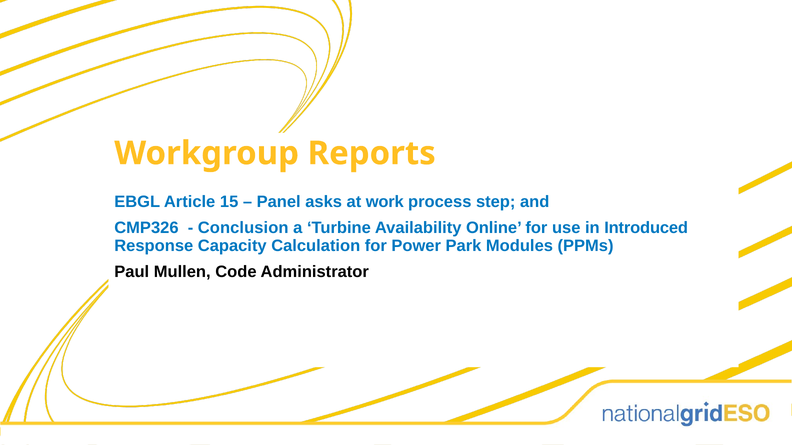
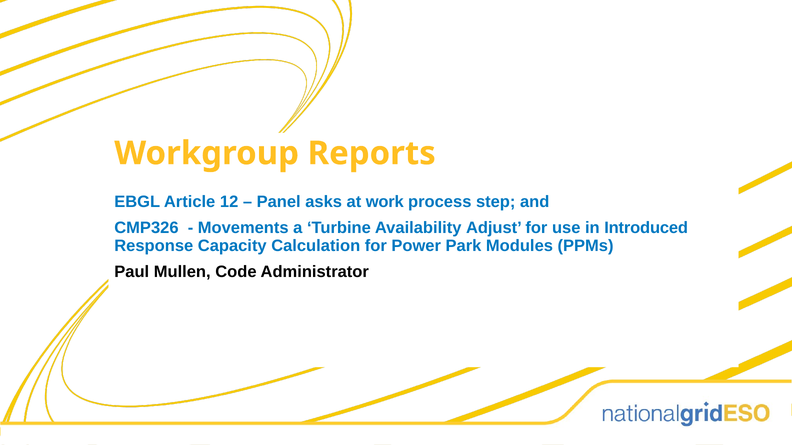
15: 15 -> 12 (229, 202)
Conclusion: Conclusion -> Movements (243, 228)
Online: Online -> Adjust (494, 228)
